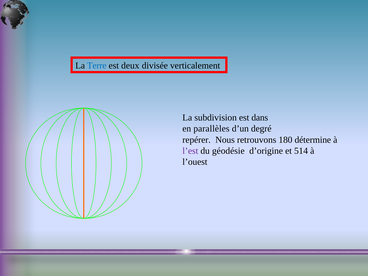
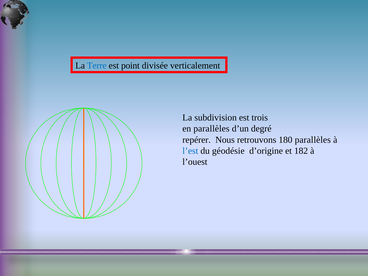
deux: deux -> point (130, 66)
dans: dans -> trois (260, 118)
180 détermine: détermine -> parallèles (313, 140)
l’est colour: purple -> blue (190, 151)
514: 514 -> 182 (301, 151)
